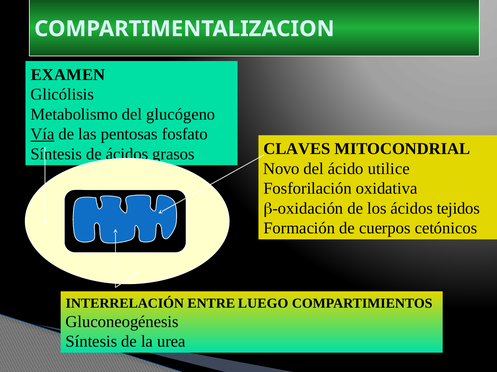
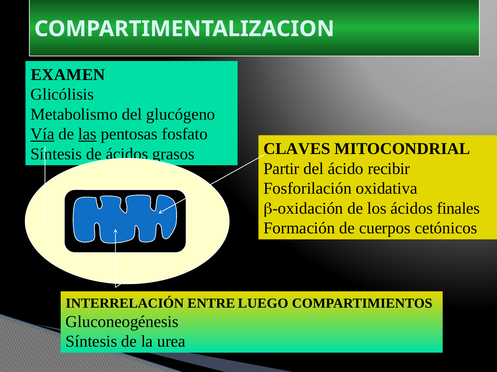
las underline: none -> present (87, 134)
Novo: Novo -> Partir (281, 169)
utilice: utilice -> recibir (389, 169)
tejidos: tejidos -> finales (458, 209)
